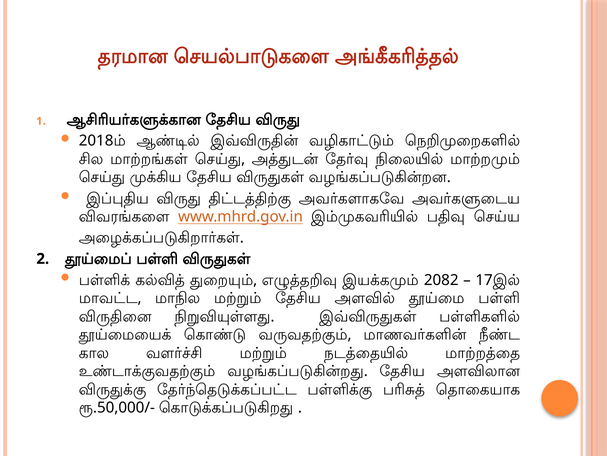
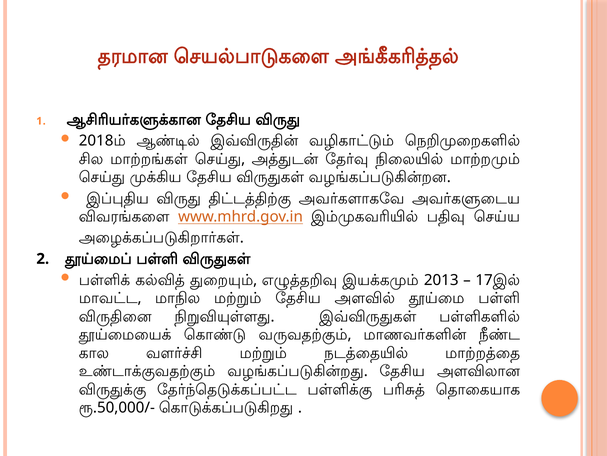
2082: 2082 -> 2013 (441, 280)
